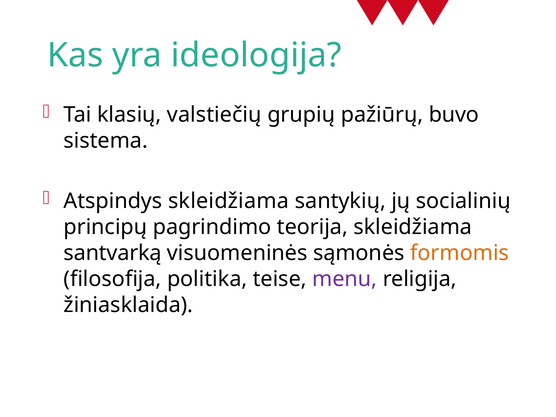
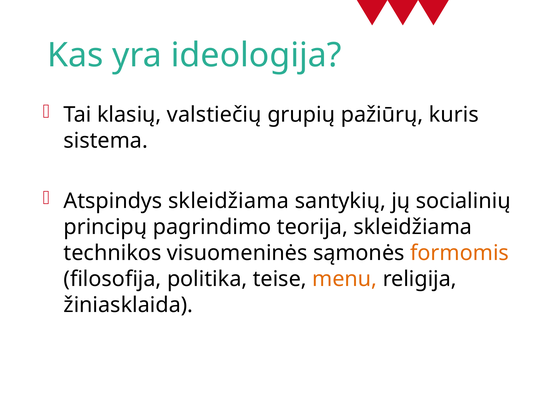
buvo: buvo -> kuris (454, 115)
santvarką: santvarką -> technikos (113, 253)
menu colour: purple -> orange (345, 279)
